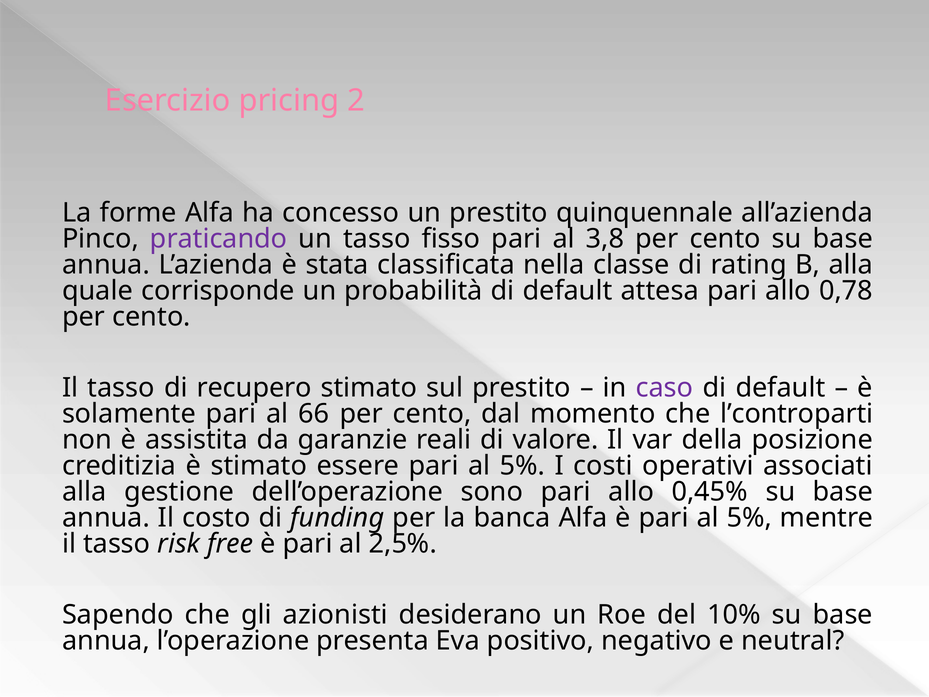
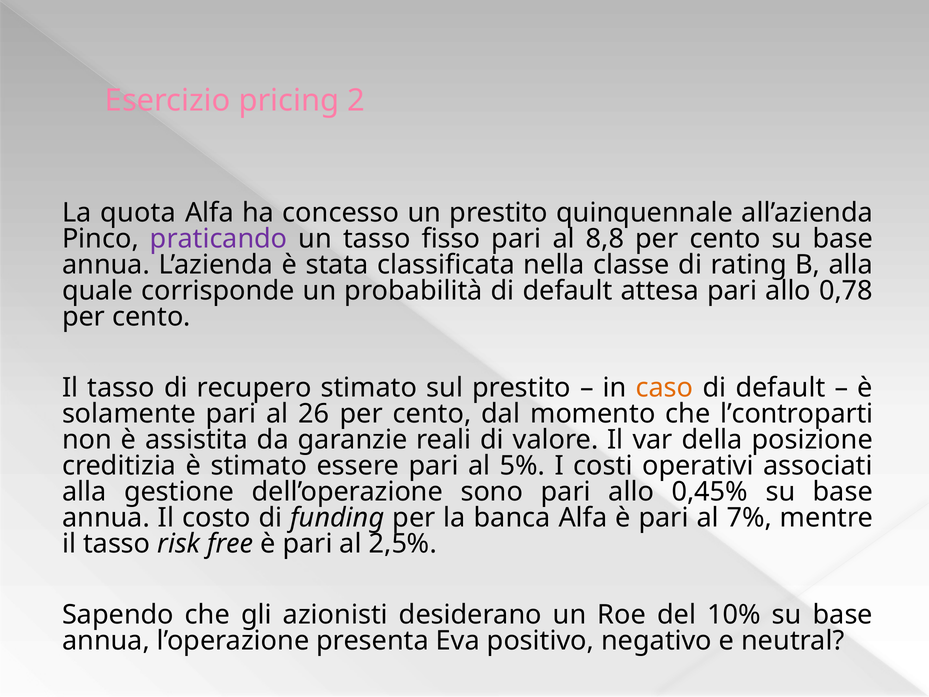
forme: forme -> quota (138, 213)
3,8: 3,8 -> 8,8 (605, 239)
caso colour: purple -> orange (665, 388)
66: 66 -> 26 (314, 414)
è pari al 5%: 5% -> 7% (749, 518)
